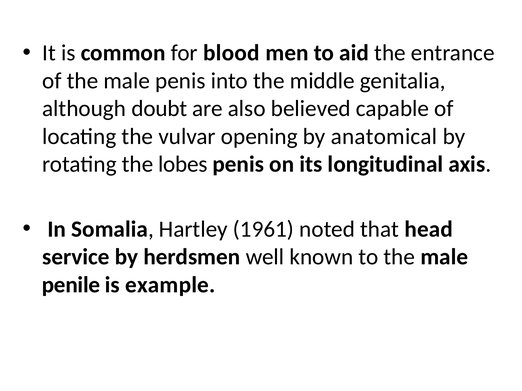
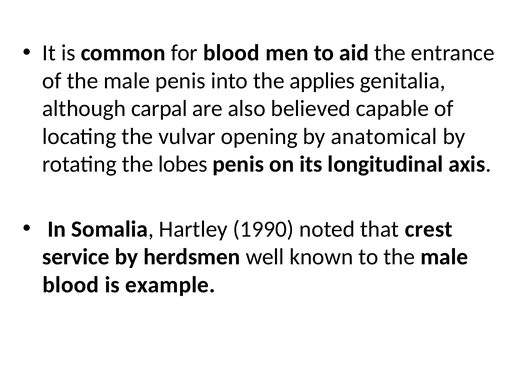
middle: middle -> applies (322, 81)
doubt: doubt -> carpal (159, 109)
1961: 1961 -> 1990 (263, 229)
head: head -> crest (429, 229)
penile: penile -> blood (71, 285)
